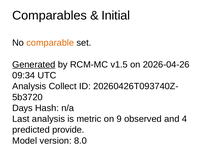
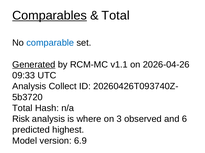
Comparables underline: none -> present (50, 16)
Initial: Initial -> Total (116, 16)
comparable colour: orange -> blue (50, 43)
v1.5: v1.5 -> v1.1 (119, 65)
09:34: 09:34 -> 09:33 (24, 76)
Days: Days -> Total (22, 109)
Last: Last -> Risk (21, 120)
metric: metric -> where (89, 120)
9: 9 -> 3 (119, 120)
4: 4 -> 6 (185, 120)
provide: provide -> highest (68, 130)
8.0: 8.0 -> 6.9 (80, 141)
